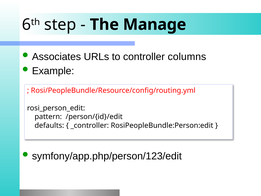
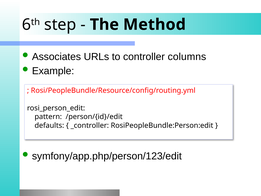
Manage: Manage -> Method (154, 25)
